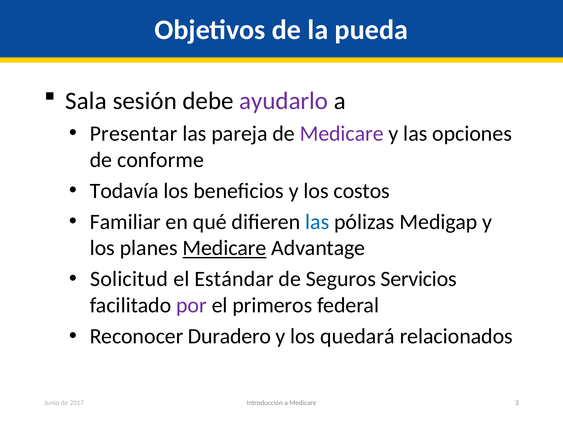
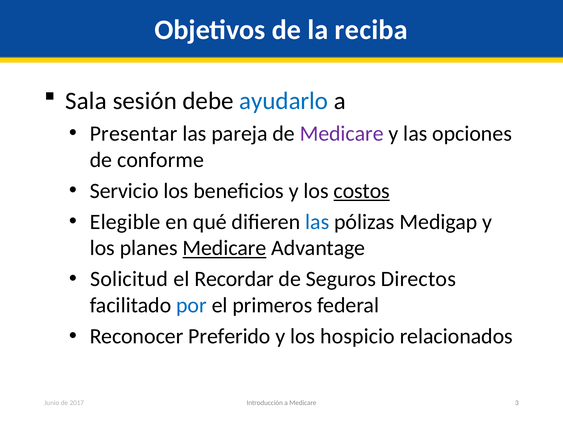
pueda: pueda -> reciba (371, 30)
ayudarlo colour: purple -> blue (284, 101)
Todavía: Todavía -> Servicio (124, 191)
costos underline: none -> present (362, 191)
Familiar: Familiar -> Elegible (125, 222)
Estándar: Estándar -> Recordar (234, 279)
Servicios: Servicios -> Directos (418, 279)
por colour: purple -> blue (191, 306)
Duradero: Duradero -> Preferido (229, 337)
quedará: quedará -> hospicio (357, 337)
